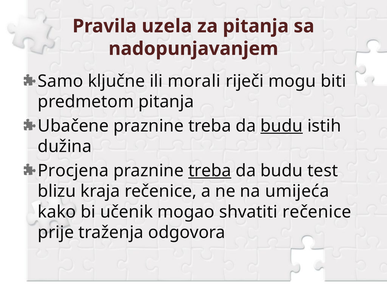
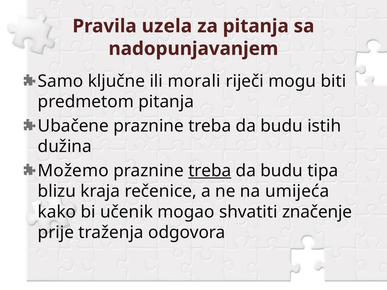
budu underline: present -> none (282, 126)
Procjena: Procjena -> Možemo (73, 171)
test: test -> tipa (323, 171)
shvatiti rečenice: rečenice -> značenje (317, 212)
